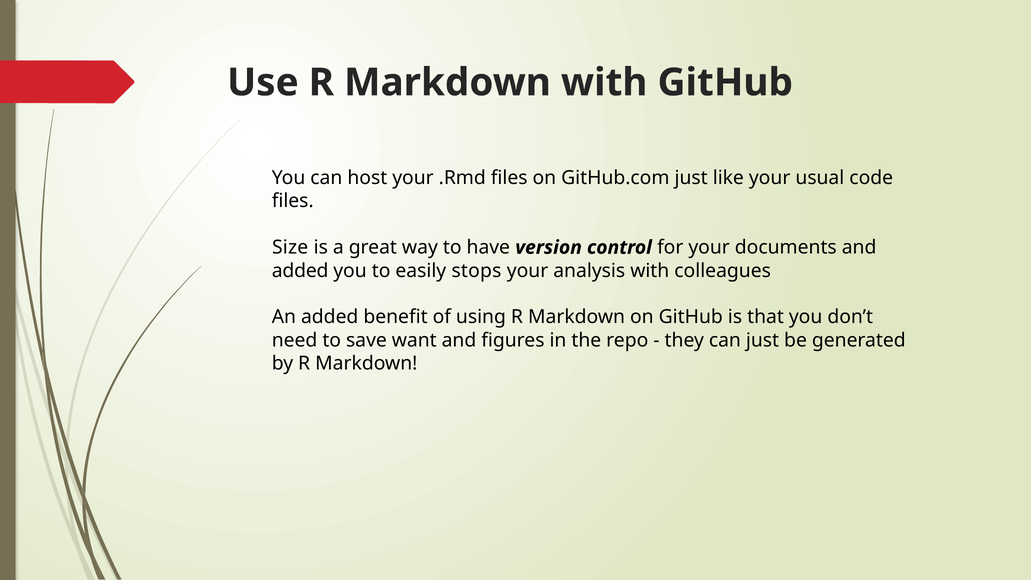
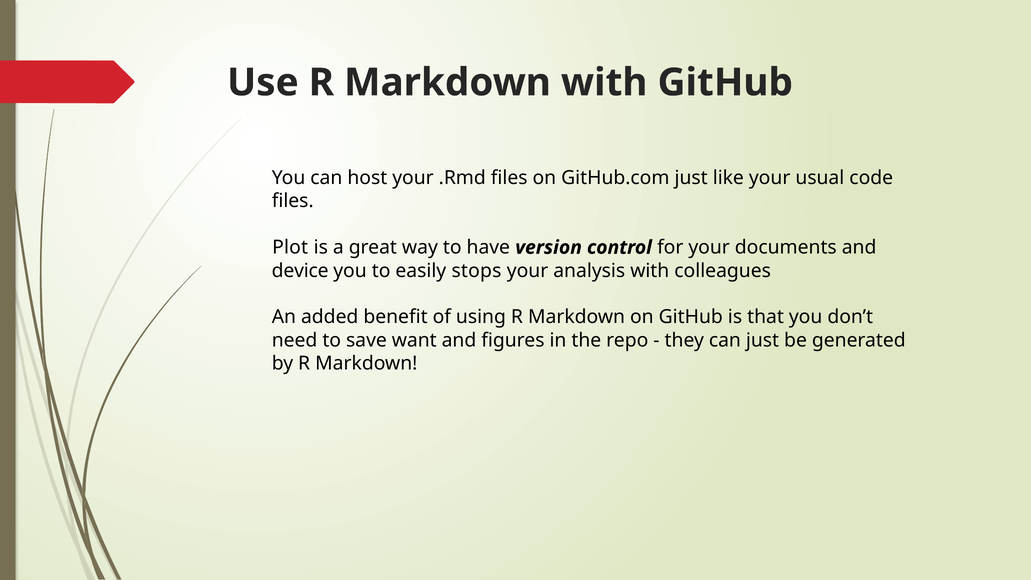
Size: Size -> Plot (290, 247)
added: added -> device (300, 271)
